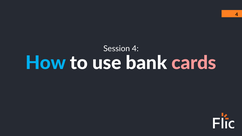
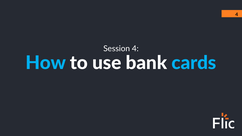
cards colour: pink -> light blue (194, 63)
